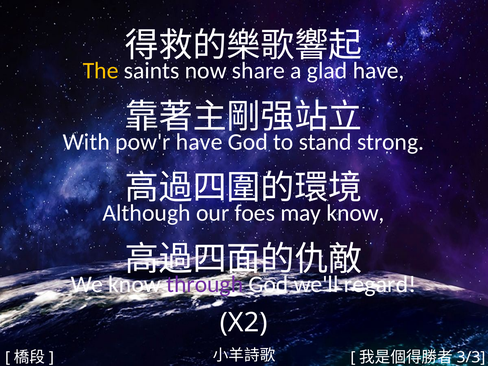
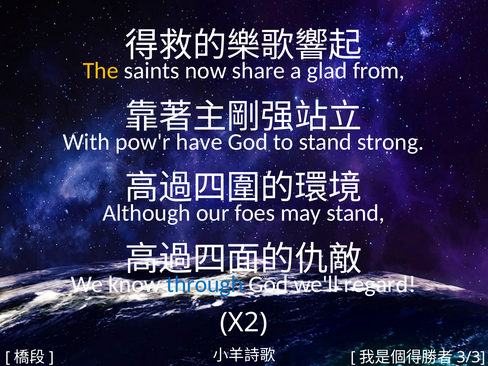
glad have: have -> from (379, 71)
may know: know -> stand (356, 213)
through colour: purple -> blue (205, 284)
